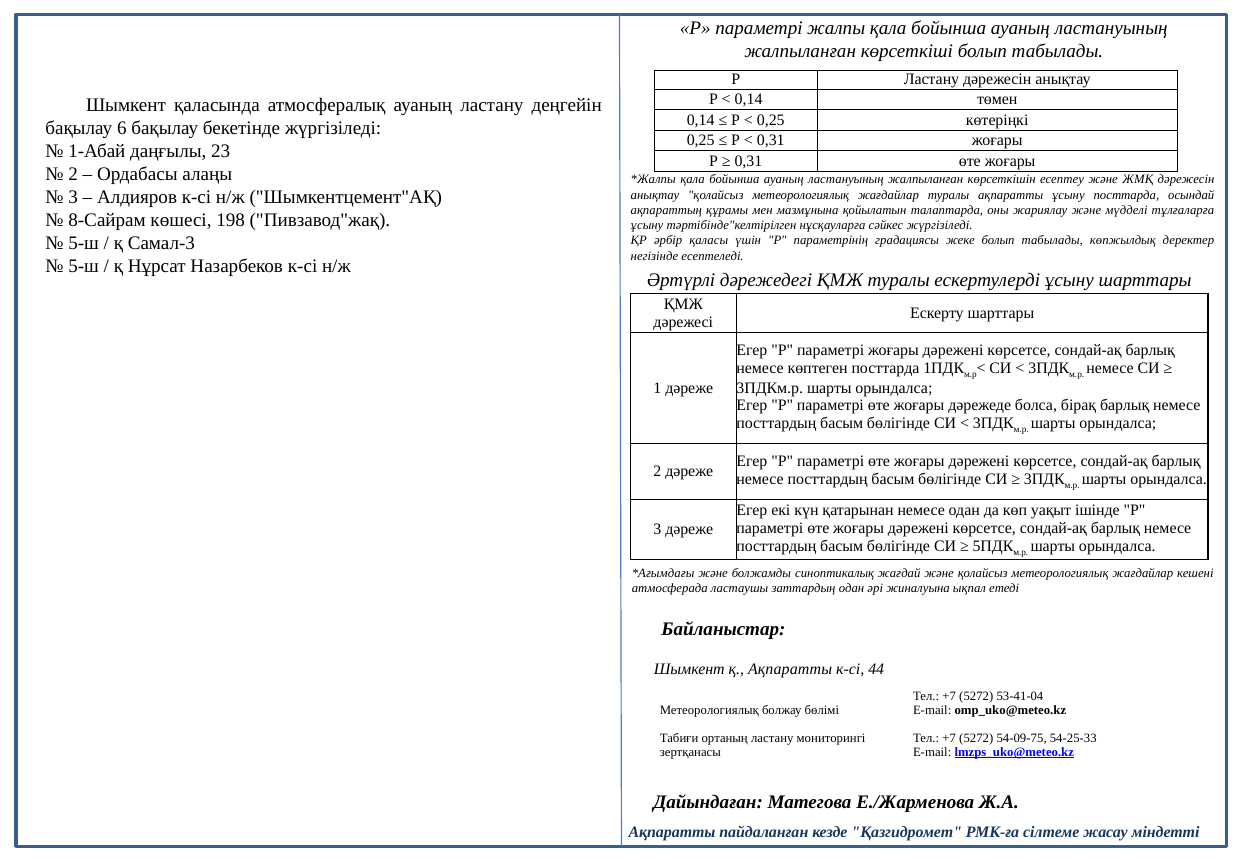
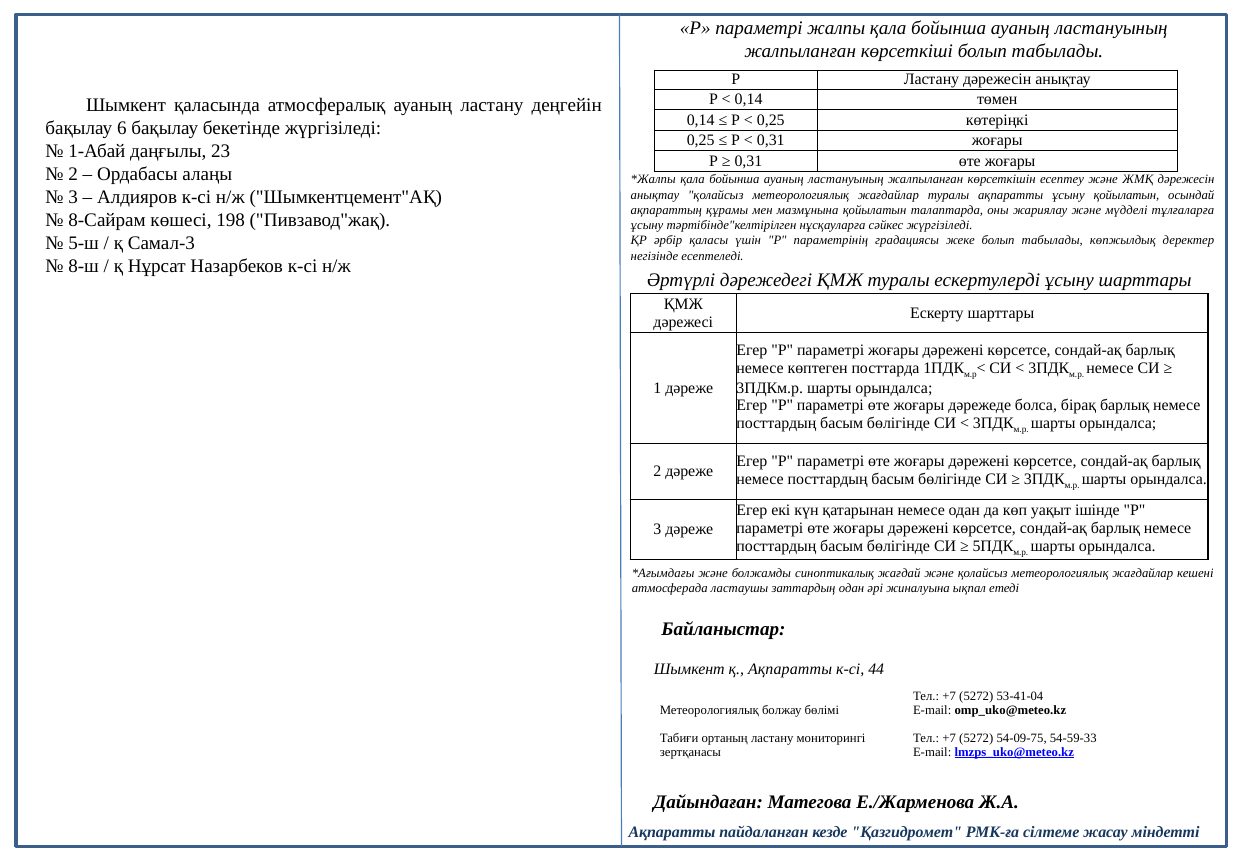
ұсыну посттарда: посттарда -> қойылатын (1126, 195)
5-ш: 5-ш -> 8-ш (84, 266)
54-25-33: 54-25-33 -> 54-59-33 (1073, 738)
